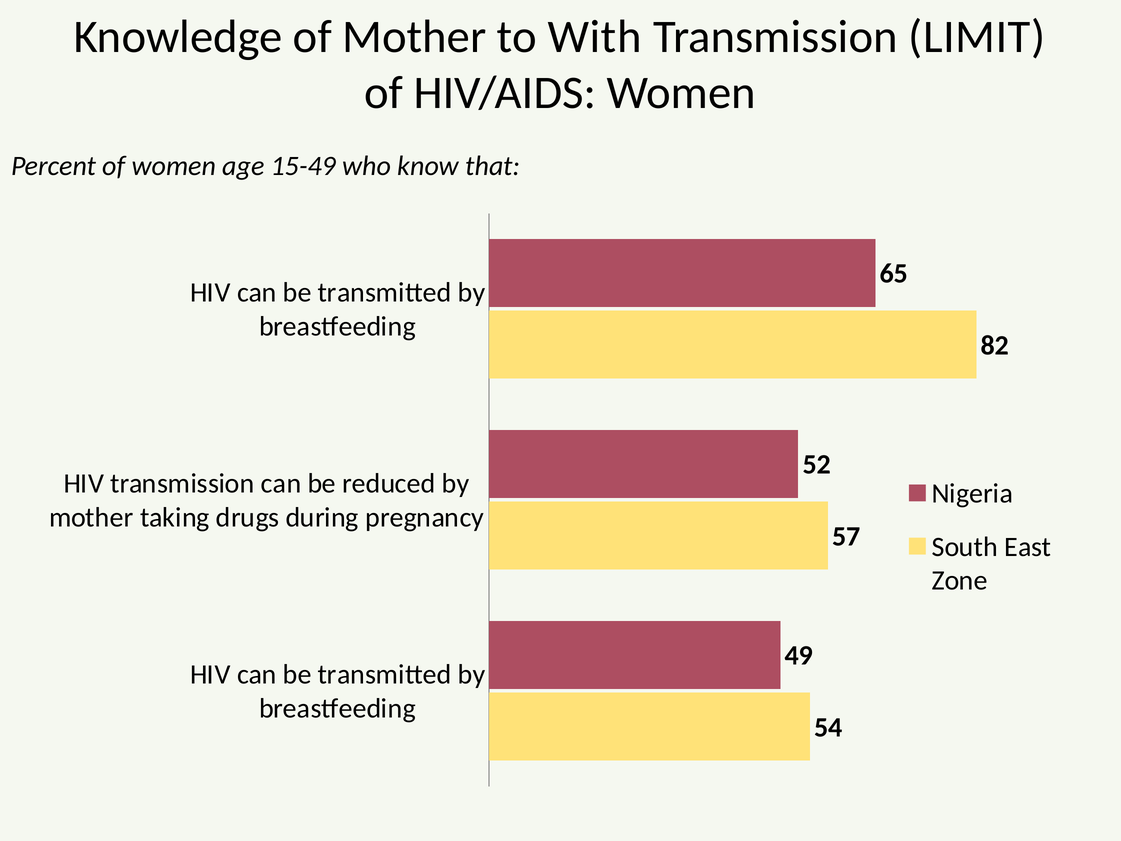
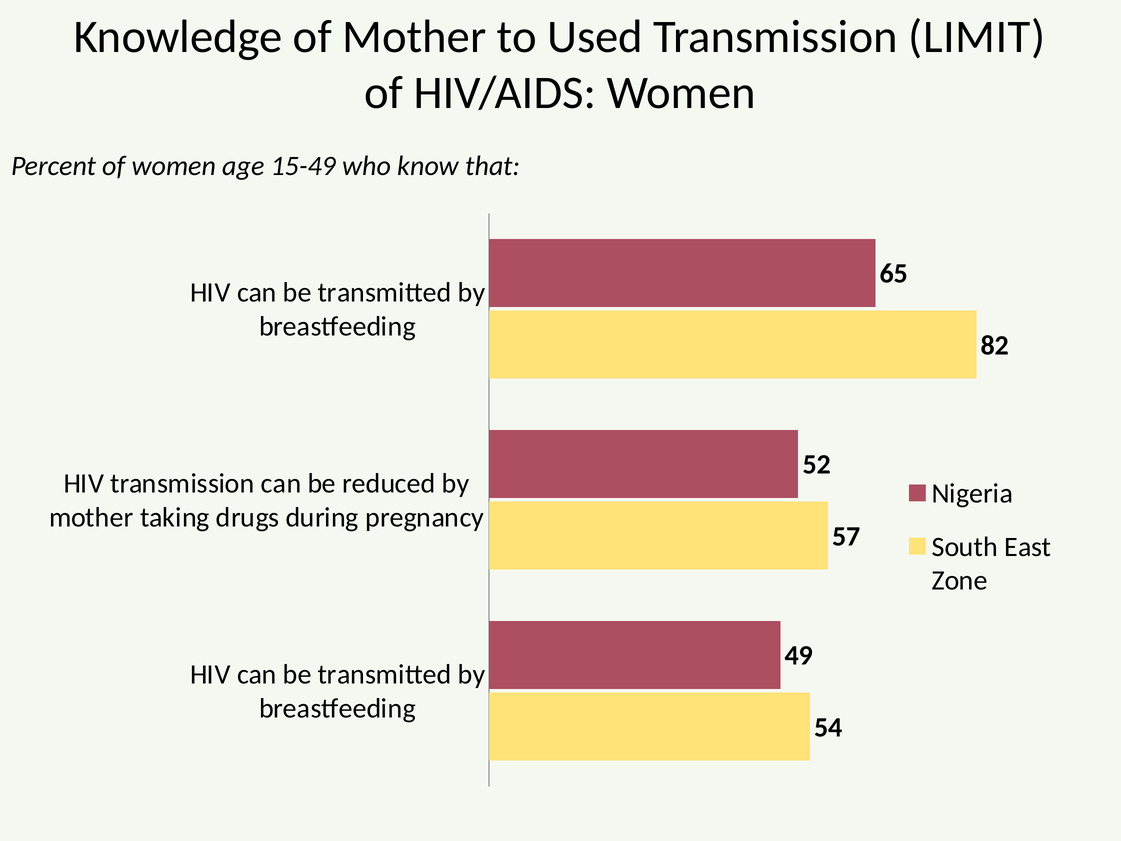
With: With -> Used (595, 37)
